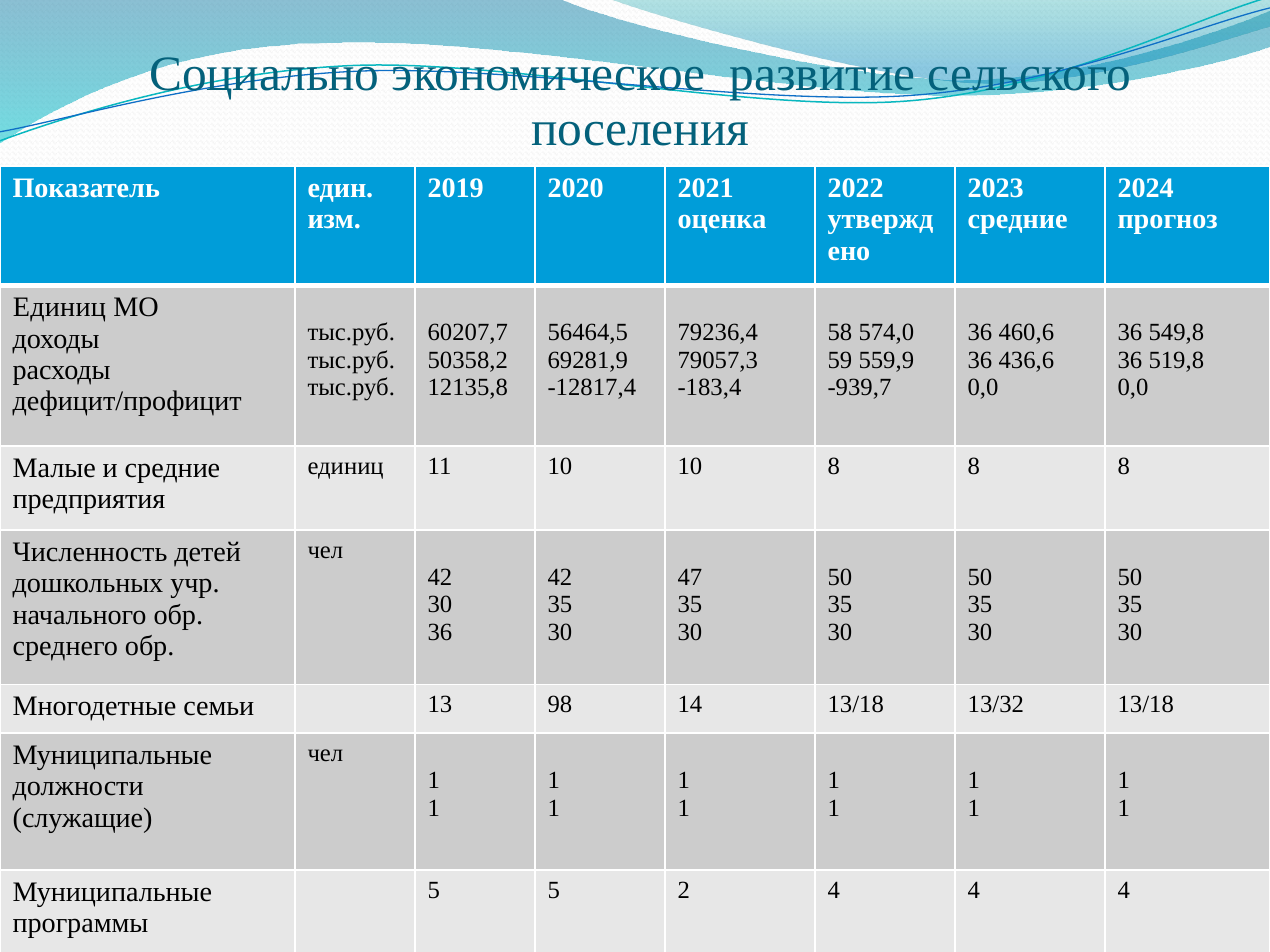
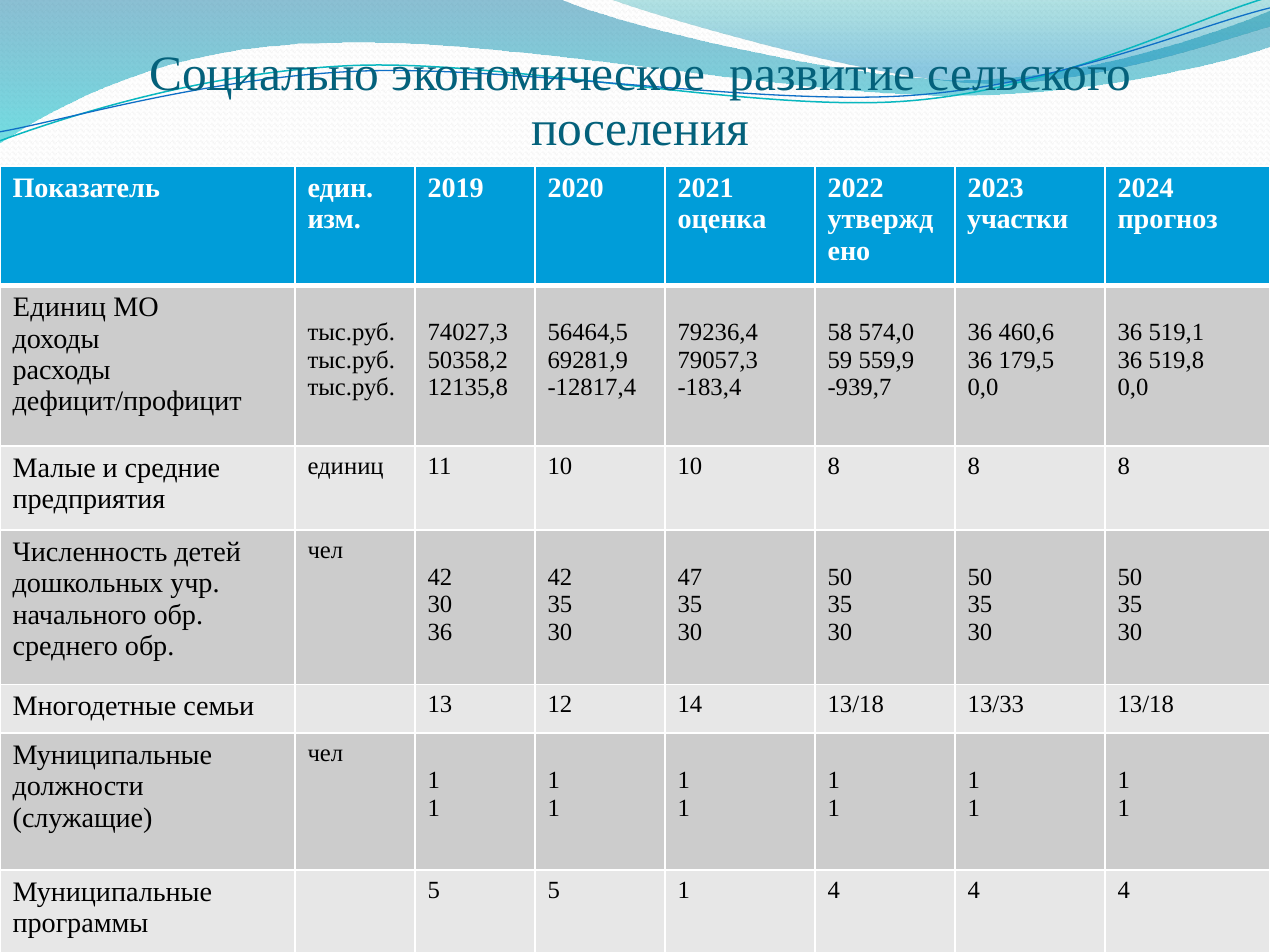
средние: средние -> участки (1018, 220)
60207,7: 60207,7 -> 74027,3 (468, 333)
549,8: 549,8 -> 519,1 (1176, 333)
436,6: 436,6 -> 179,5 (1026, 360)
98: 98 -> 12 (560, 705)
13/32: 13/32 -> 13/33 (996, 705)
5 2: 2 -> 1 (684, 891)
